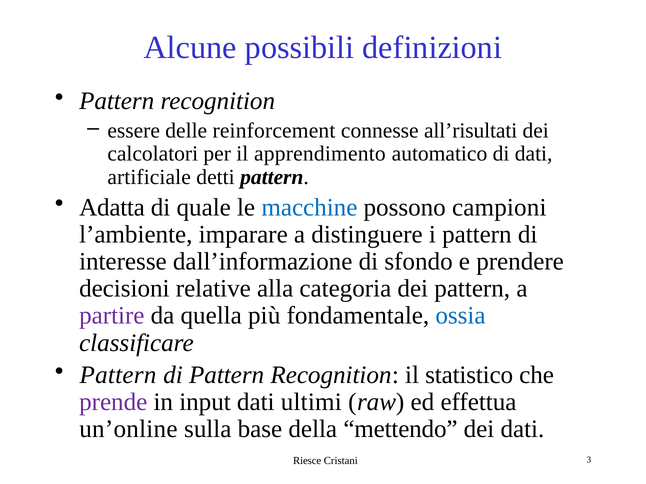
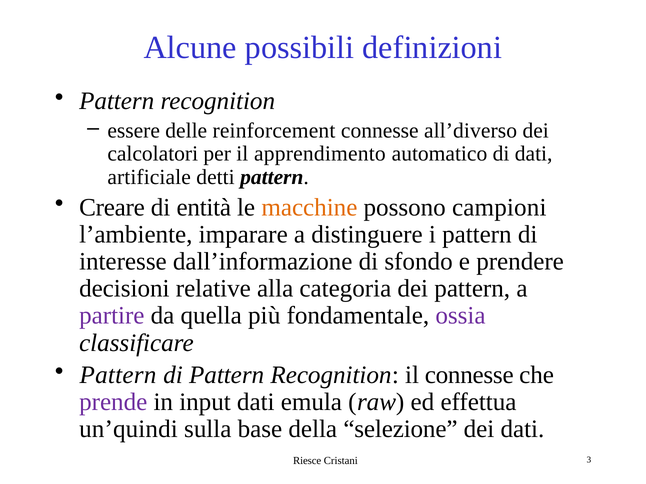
all’risultati: all’risultati -> all’diverso (471, 131)
Adatta: Adatta -> Creare (112, 207)
quale: quale -> entità (204, 207)
macchine colour: blue -> orange (309, 207)
ossia colour: blue -> purple (460, 316)
il statistico: statistico -> connesse (469, 375)
ultimi: ultimi -> emula (311, 402)
un’online: un’online -> un’quindi (128, 430)
mettendo: mettendo -> selezione (400, 430)
